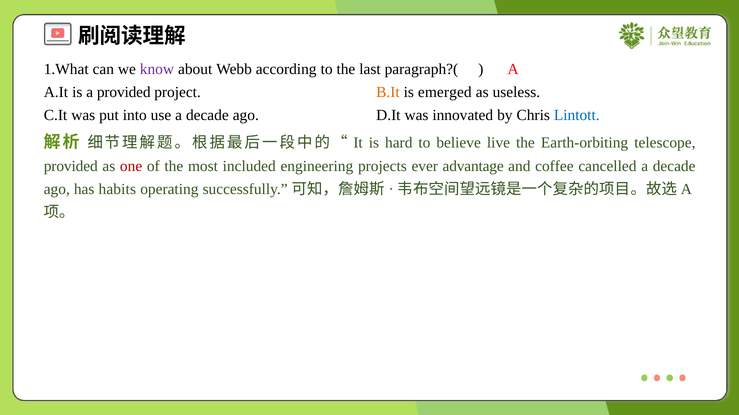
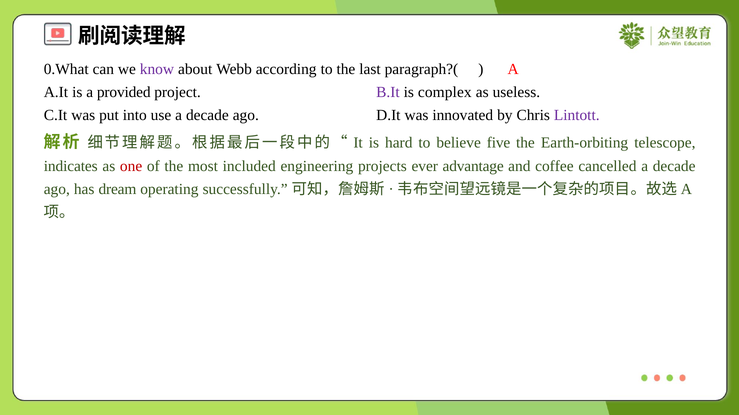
1.What: 1.What -> 0.What (66, 69)
B.It colour: orange -> purple (388, 92)
emerged: emerged -> complex (445, 92)
Lintott colour: blue -> purple (577, 115)
live: live -> five (499, 143)
provided: provided -> indicates (71, 166)
habits: habits -> dream (117, 189)
